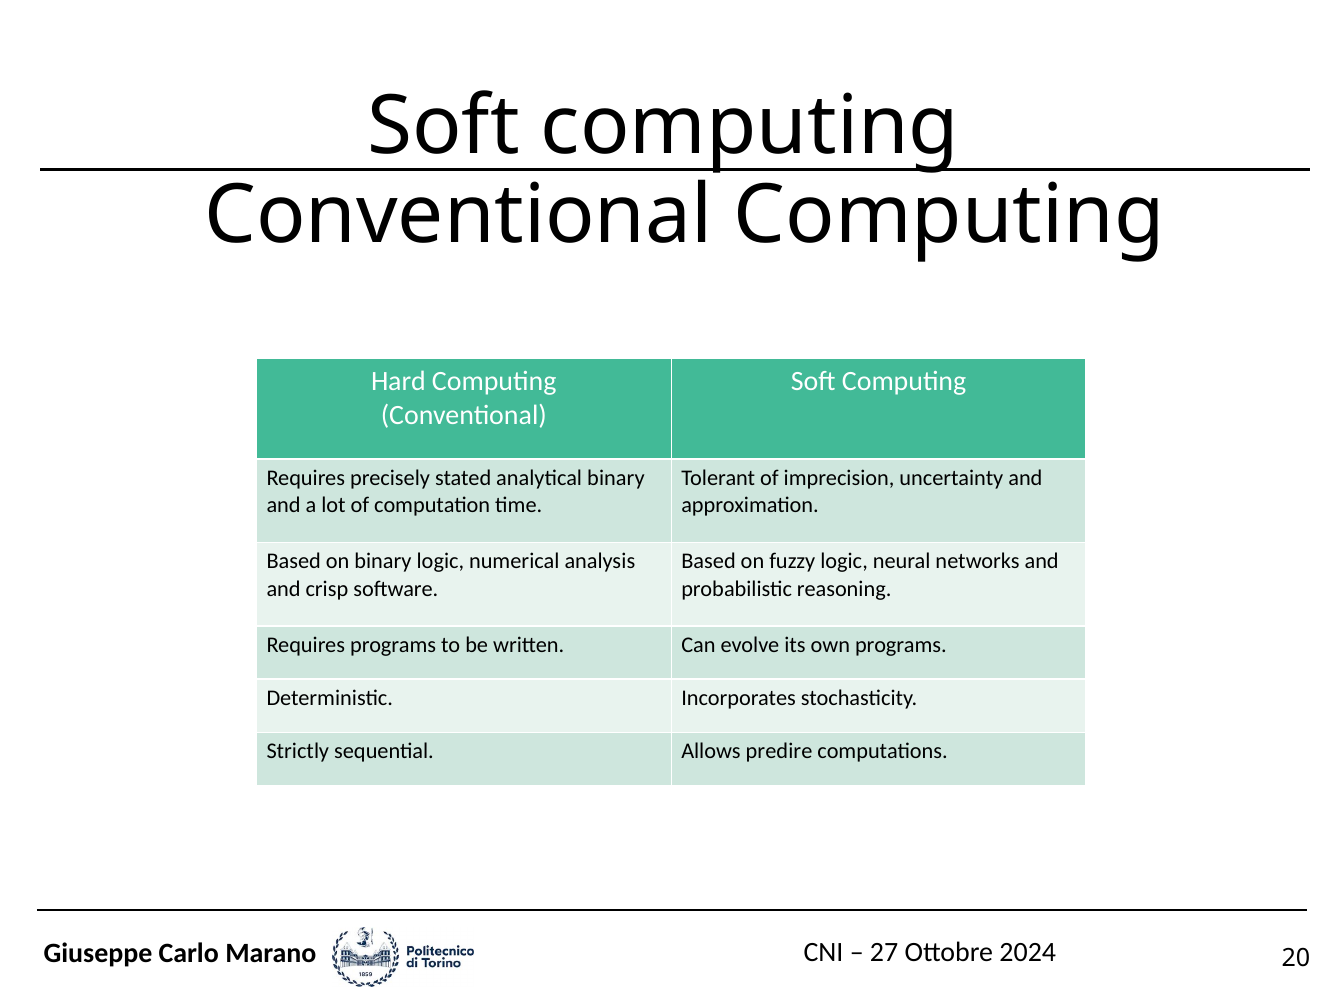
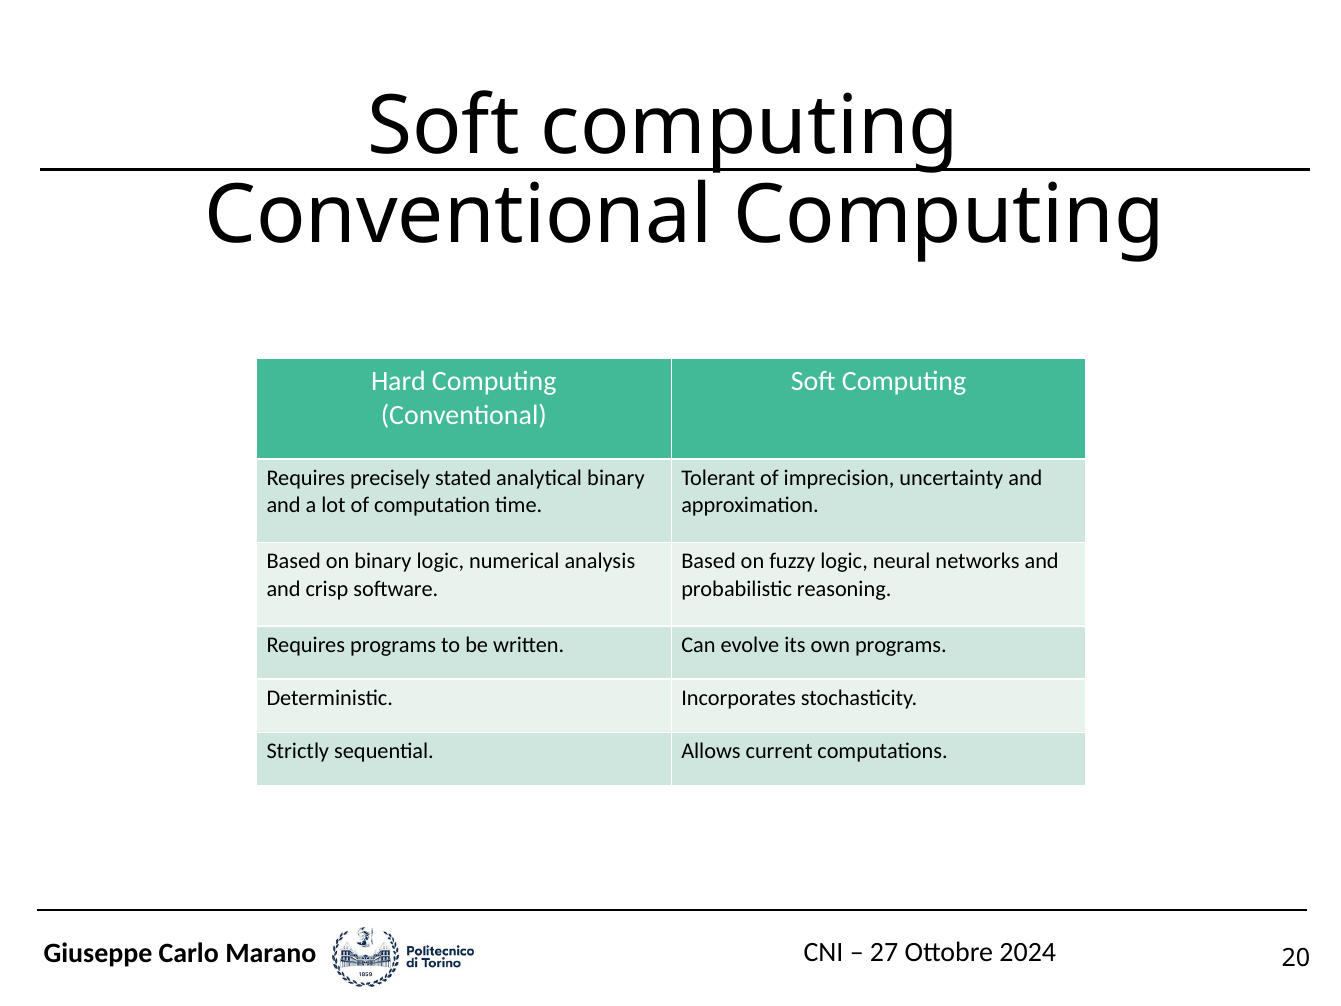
predire: predire -> current (779, 751)
